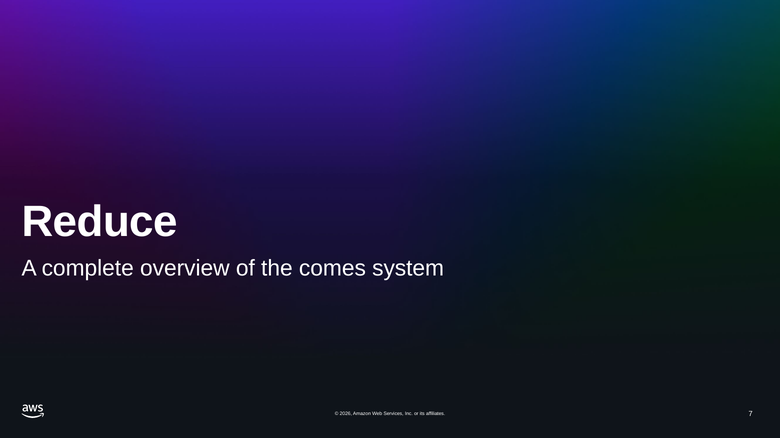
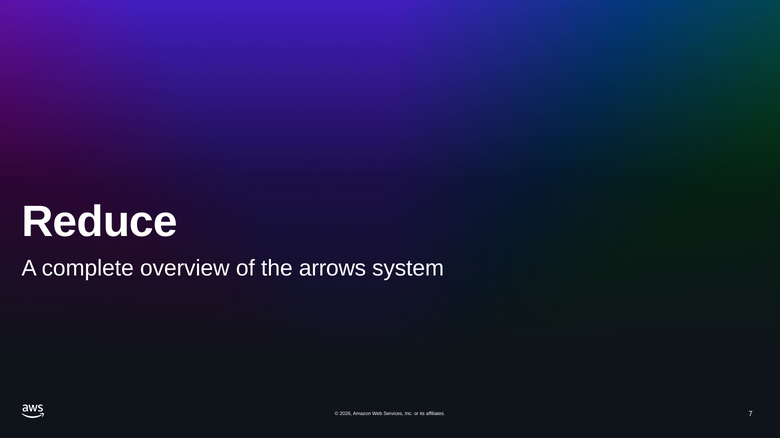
comes: comes -> arrows (333, 269)
